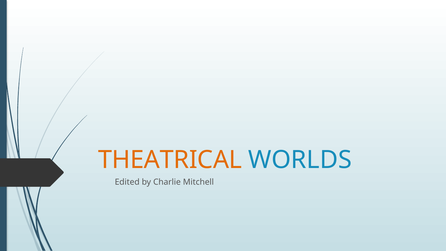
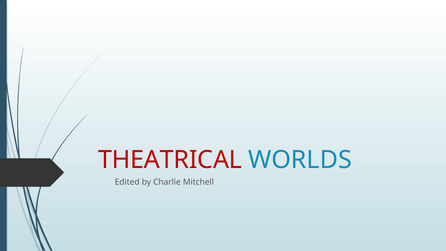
THEATRICAL colour: orange -> red (170, 160)
